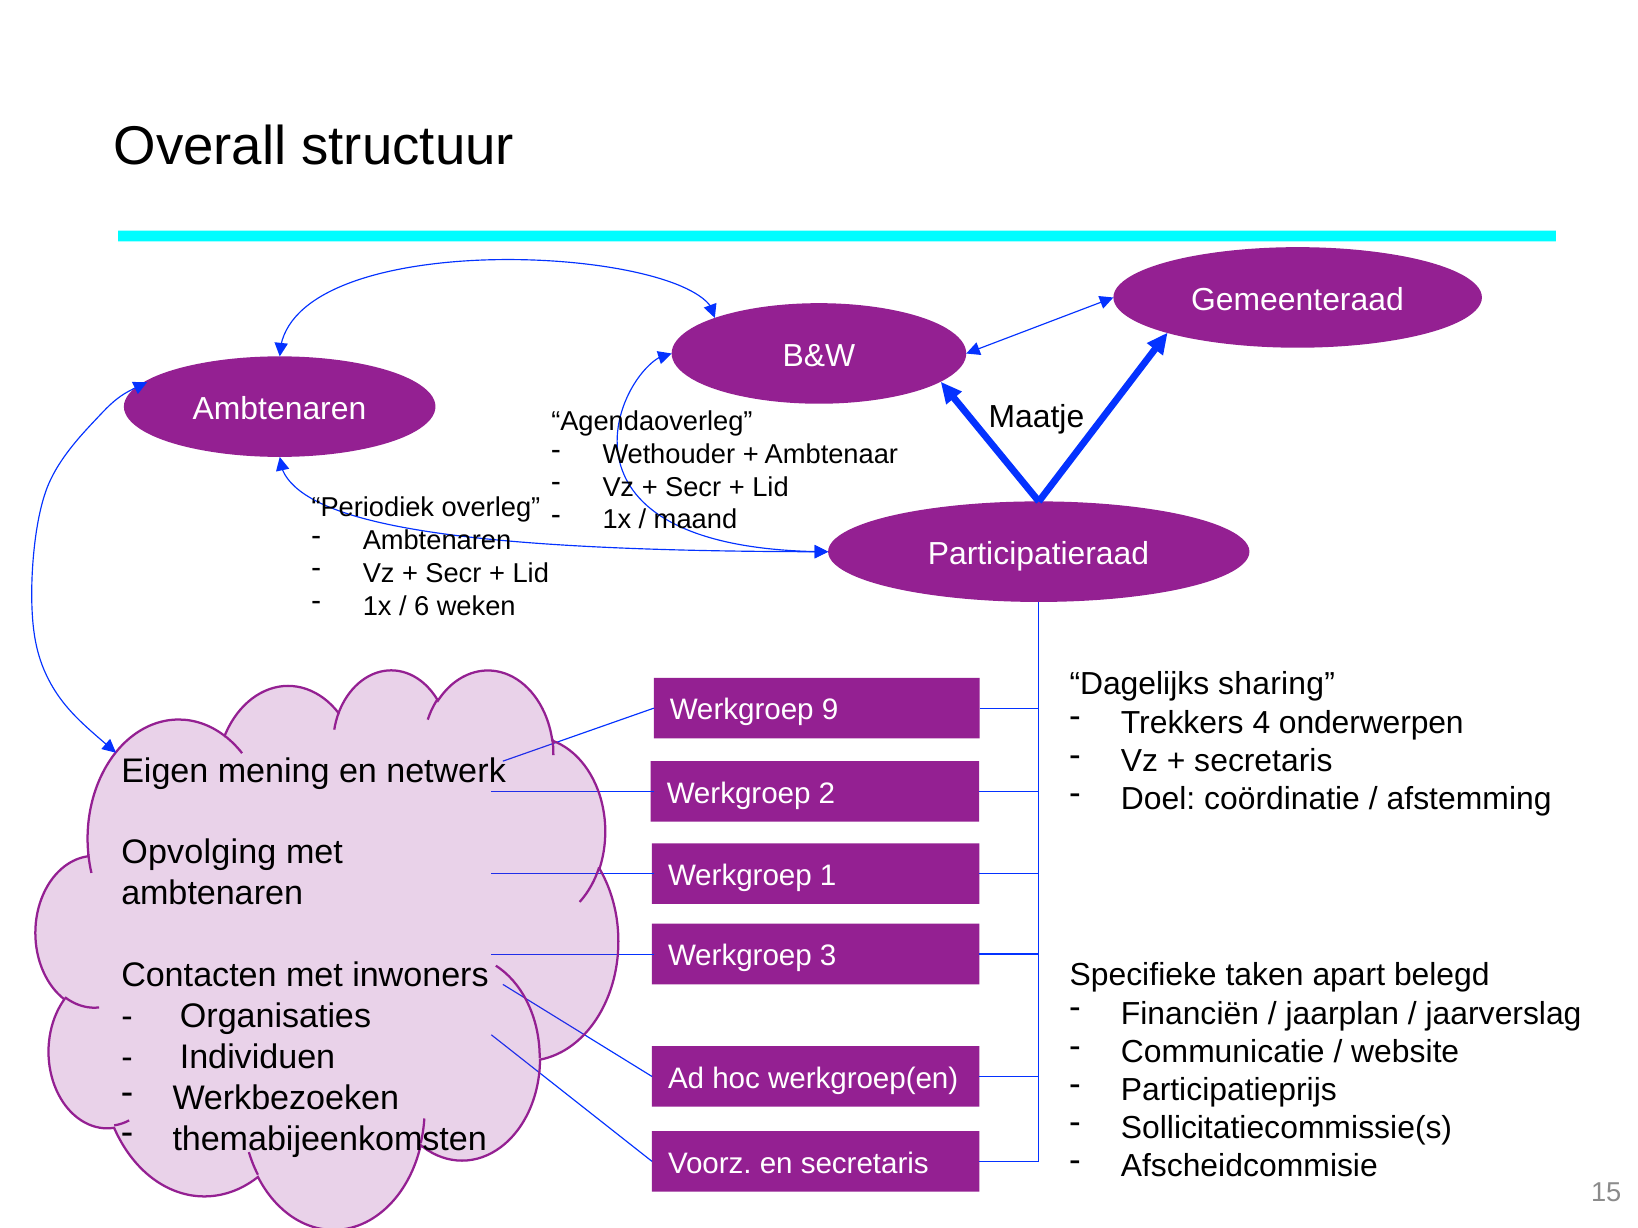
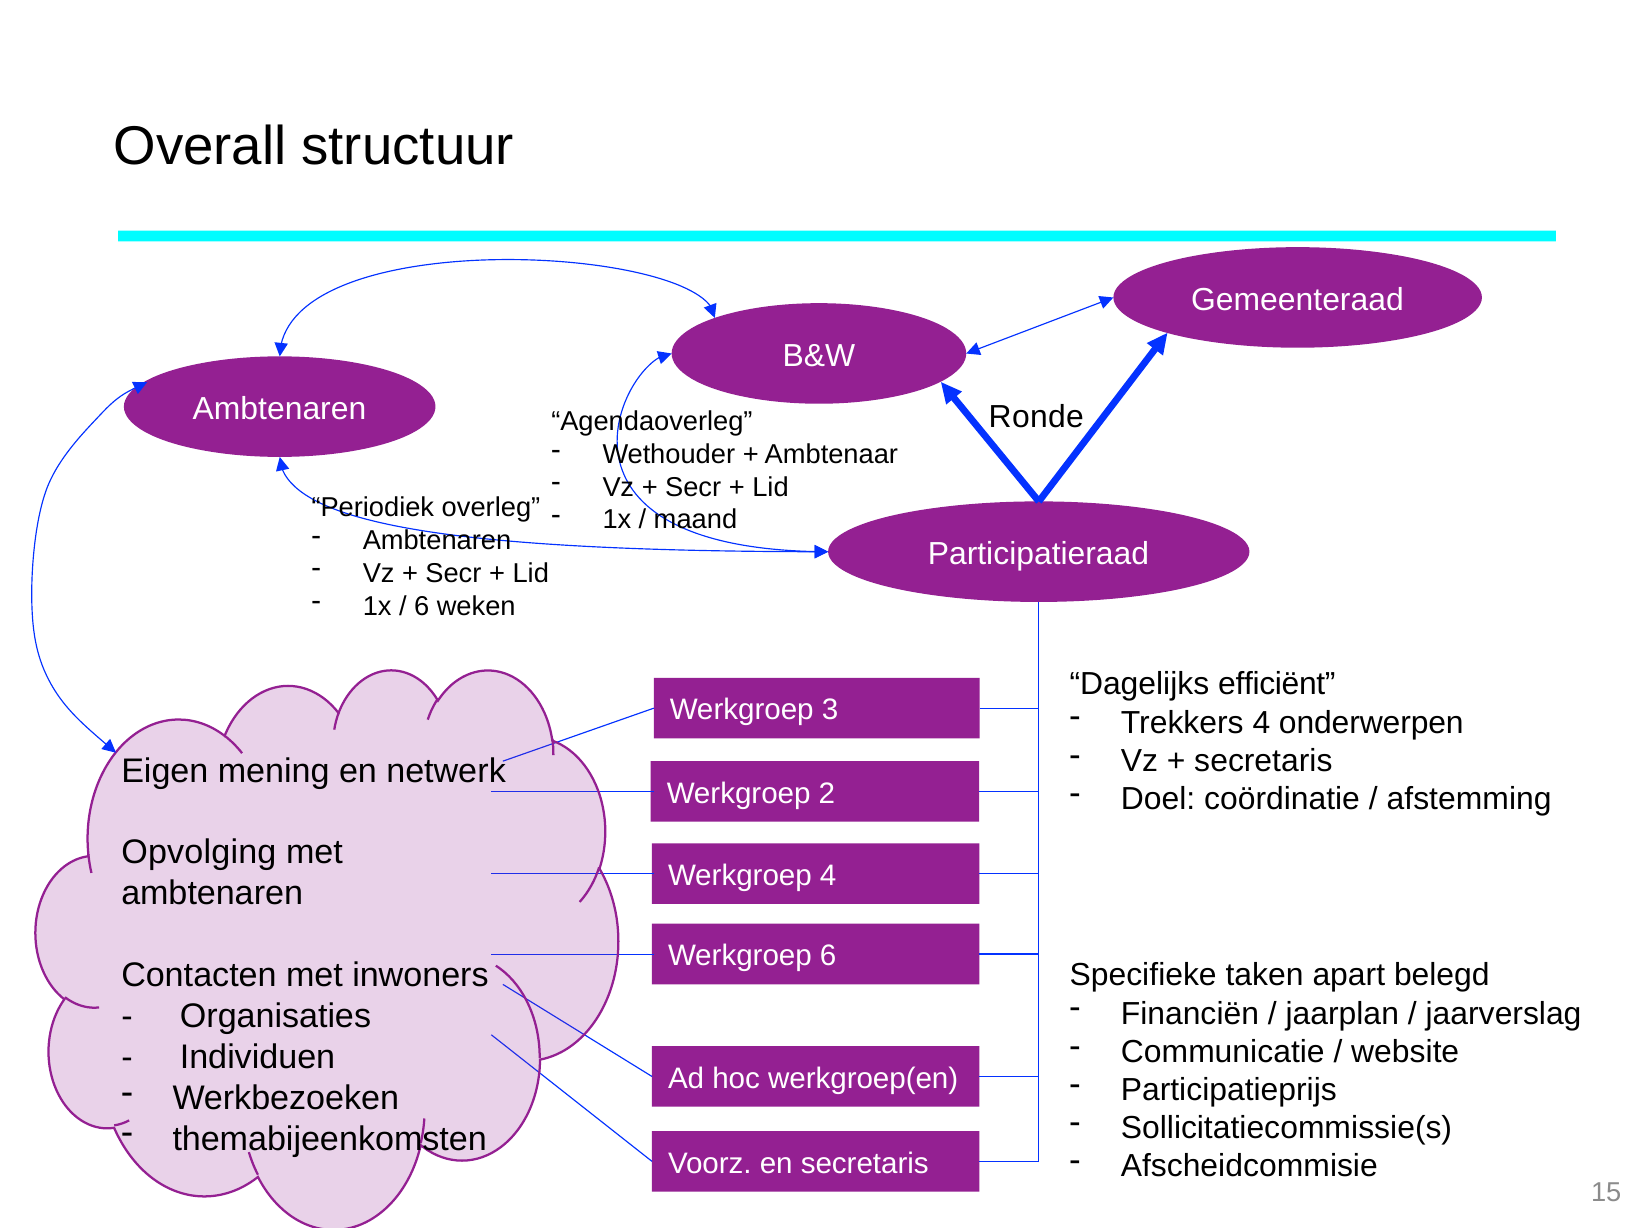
Maatje: Maatje -> Ronde (1036, 417)
sharing: sharing -> efficiënt (1277, 685)
9: 9 -> 3 (830, 711)
Werkgroep 1: 1 -> 4 (828, 876)
Werkgroep 3: 3 -> 6 (828, 956)
